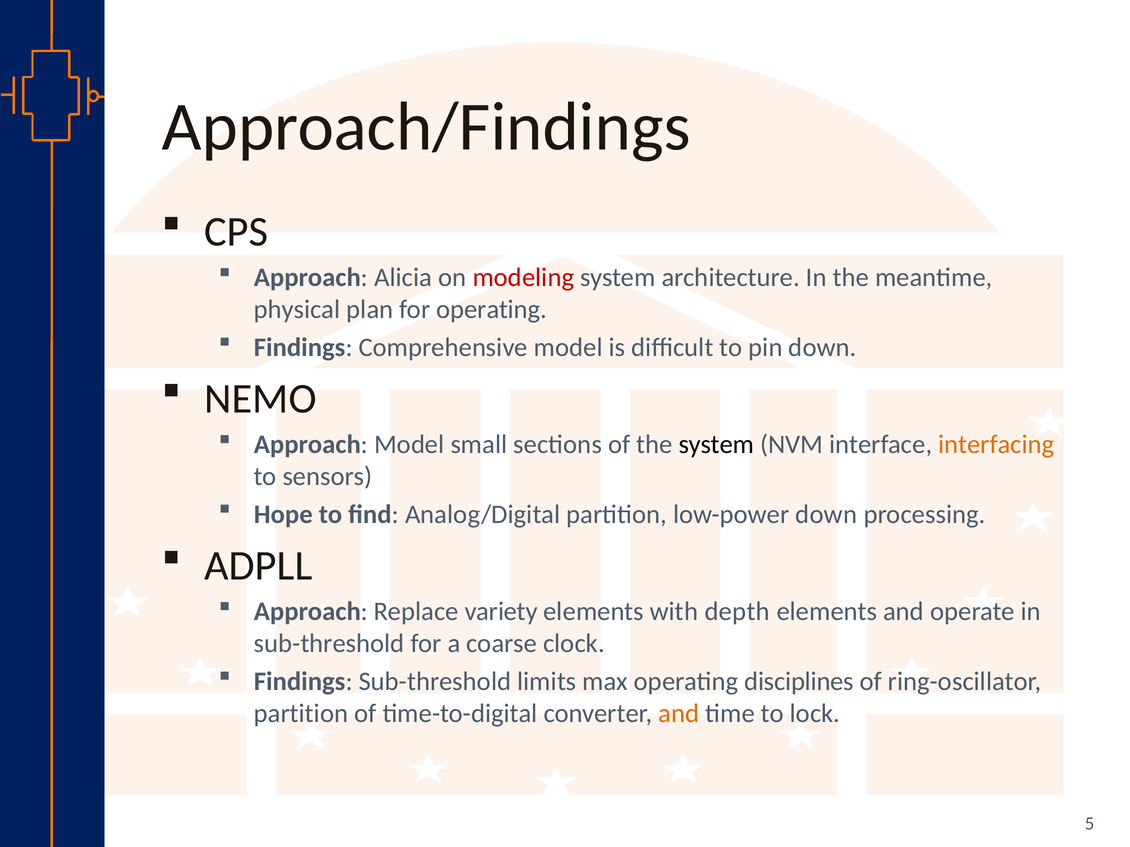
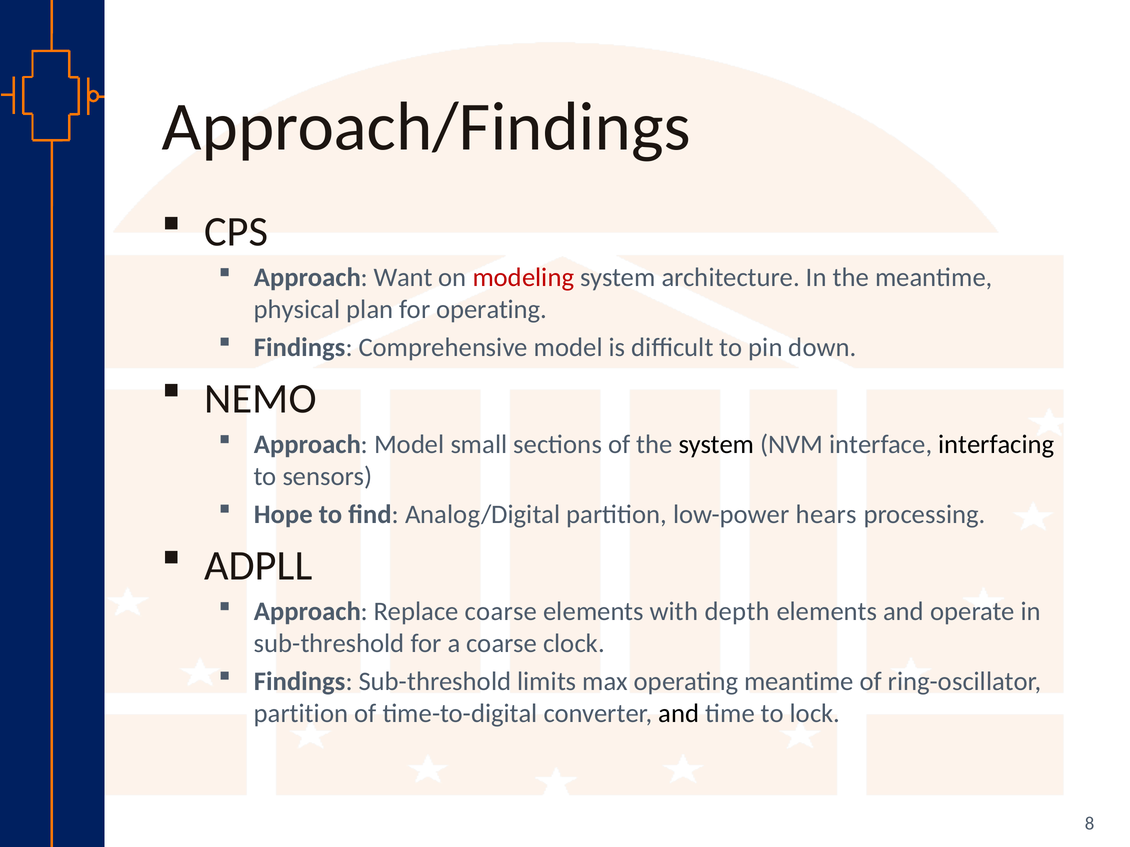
Alicia: Alicia -> Want (403, 278)
interfacing colour: orange -> black (996, 445)
low-power down: down -> hears (826, 515)
Replace variety: variety -> coarse (501, 612)
operating disciplines: disciplines -> meantime (799, 682)
and colour: orange -> black (679, 714)
5: 5 -> 8 (1090, 824)
